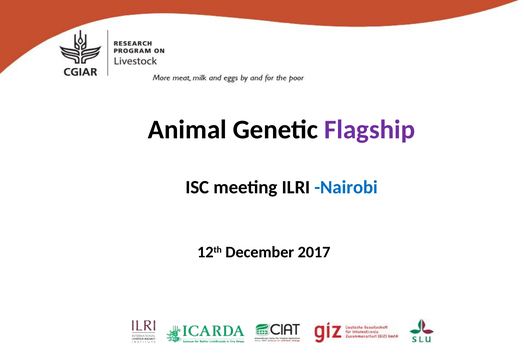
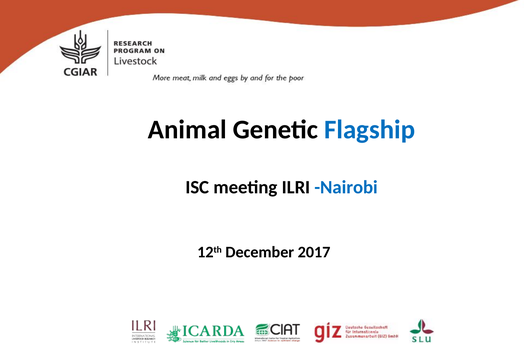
Flagship colour: purple -> blue (370, 130)
